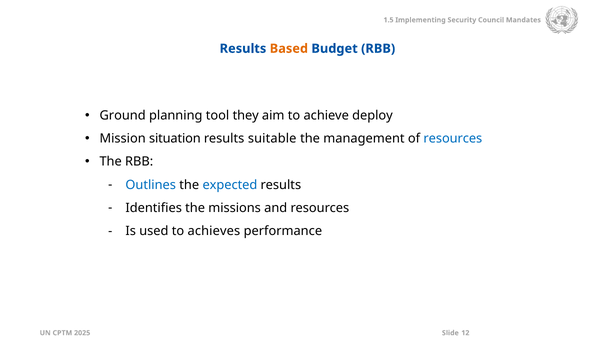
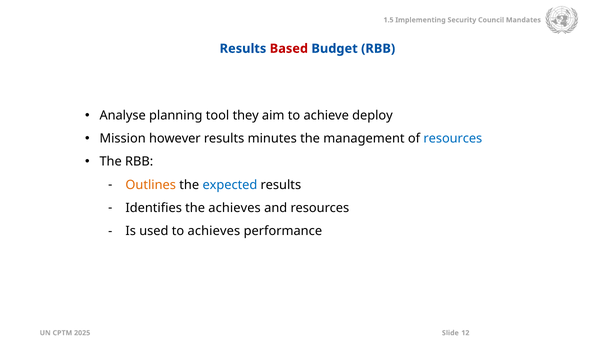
Based colour: orange -> red (289, 49)
Ground: Ground -> Analyse (123, 116)
situation: situation -> however (175, 139)
suitable: suitable -> minutes (272, 139)
Outlines colour: blue -> orange (151, 185)
the missions: missions -> achieves (235, 208)
